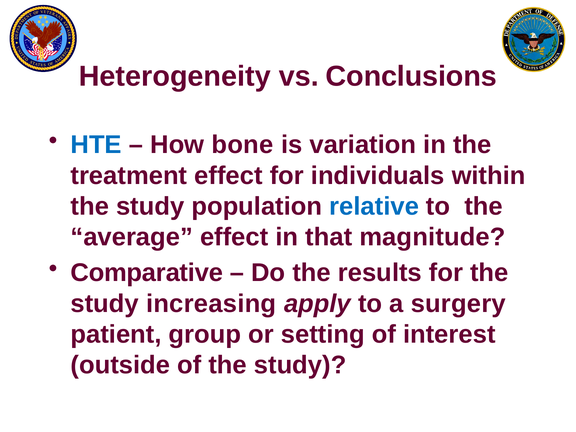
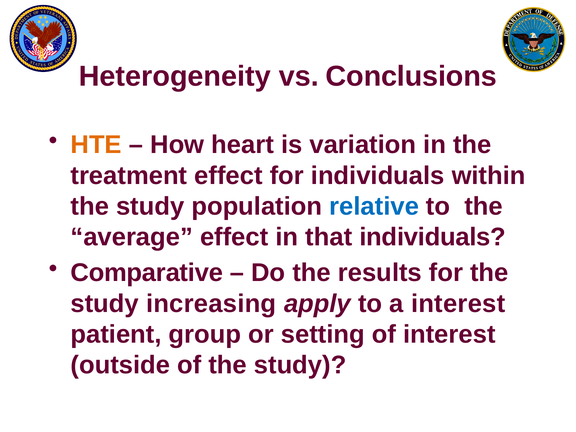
HTE colour: blue -> orange (96, 145)
bone: bone -> heart (243, 145)
that magnitude: magnitude -> individuals (433, 237)
a surgery: surgery -> interest (458, 304)
